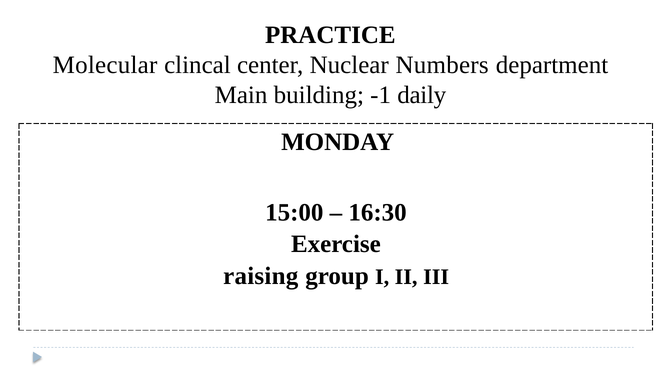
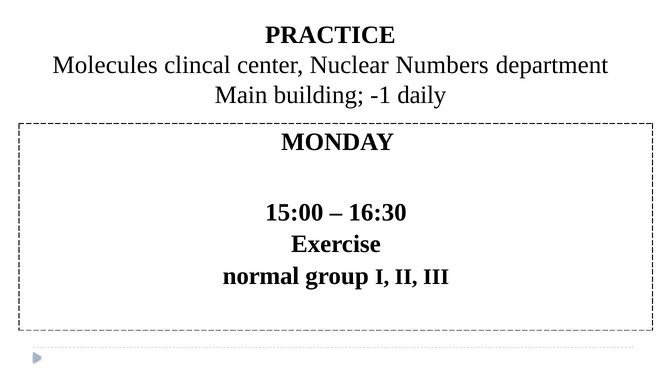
Molecular: Molecular -> Molecules (105, 65)
raising: raising -> normal (261, 276)
